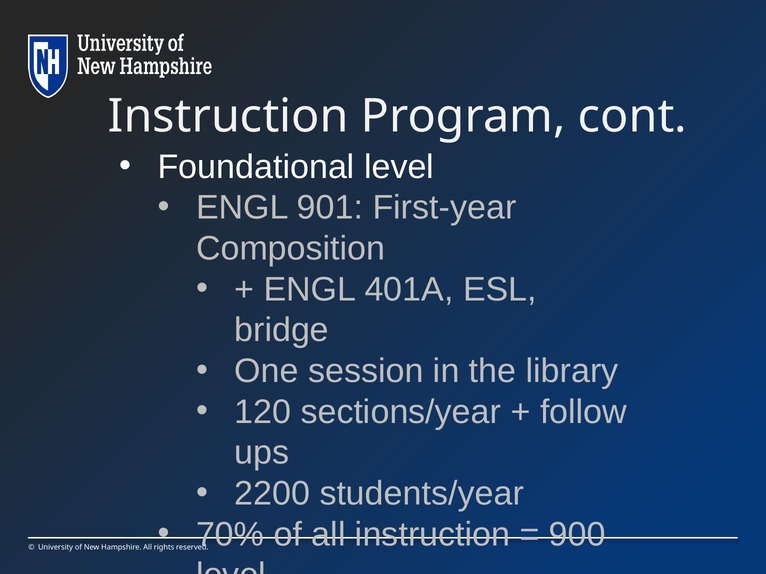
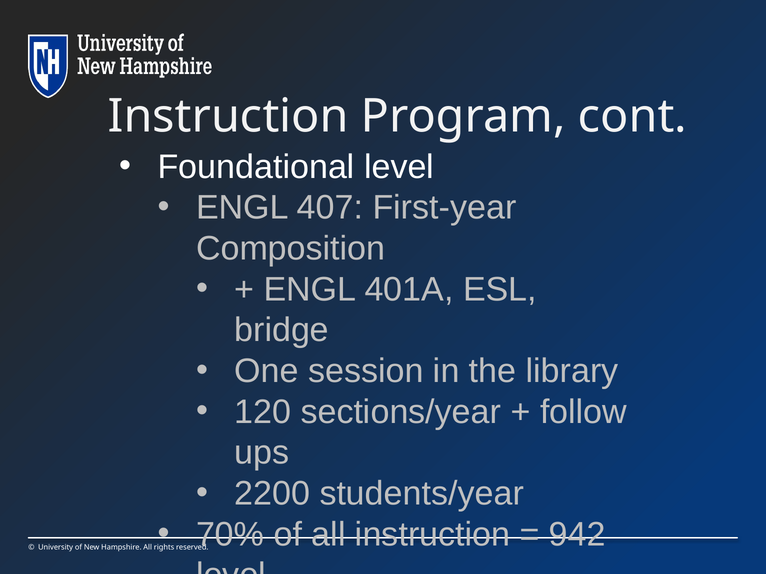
901: 901 -> 407 (330, 208)
900: 900 -> 942 (577, 535)
